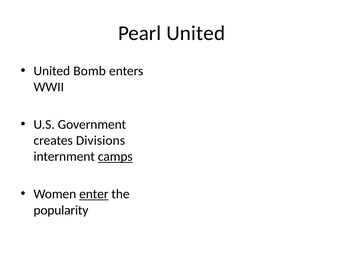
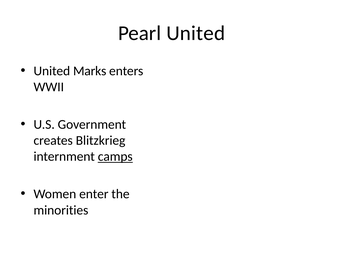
Bomb: Bomb -> Marks (90, 71)
Divisions: Divisions -> Blitzkrieg (101, 140)
enter underline: present -> none (94, 194)
popularity: popularity -> minorities (61, 210)
